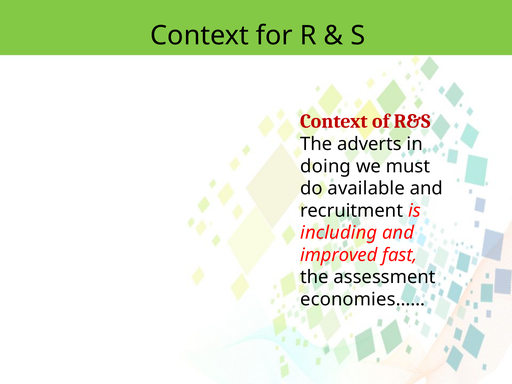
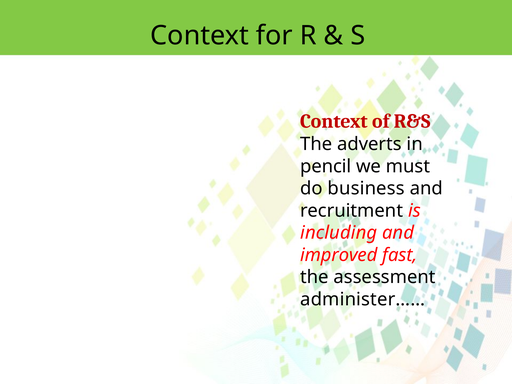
doing: doing -> pencil (326, 166)
available: available -> business (366, 188)
economies……: economies…… -> administer…… (363, 299)
